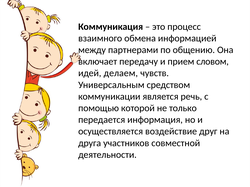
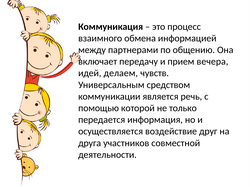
словом: словом -> вечера (212, 62)
